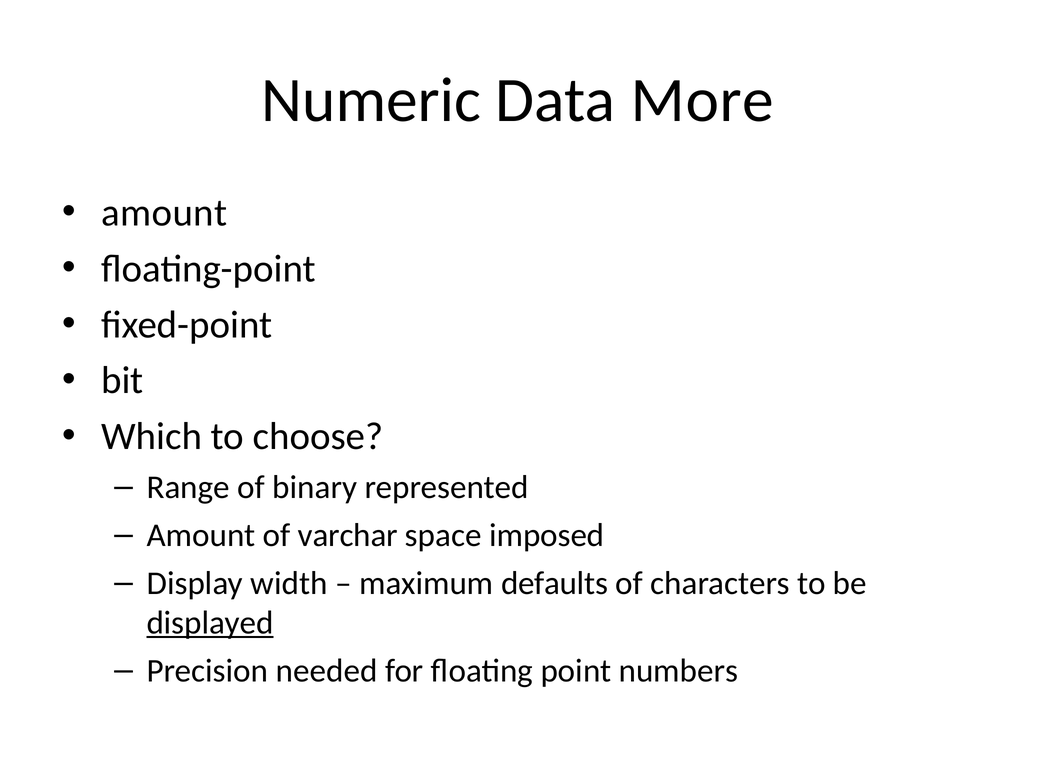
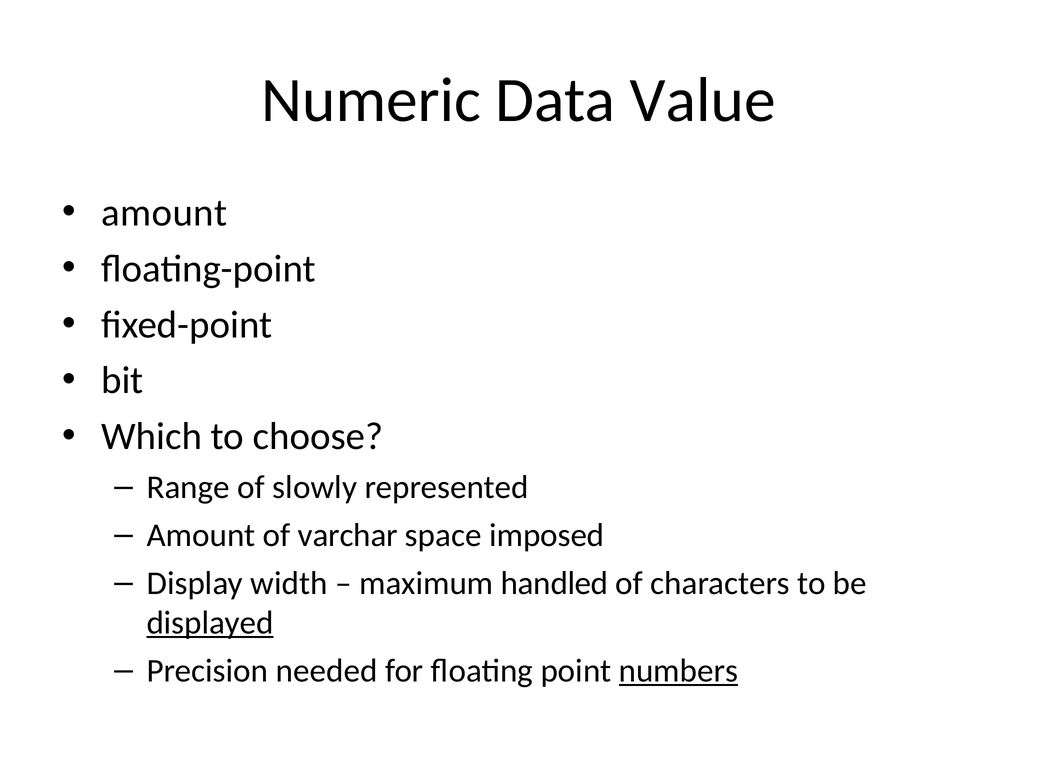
More: More -> Value (703, 100)
binary: binary -> slowly (315, 488)
defaults: defaults -> handled (555, 584)
numbers underline: none -> present (678, 671)
